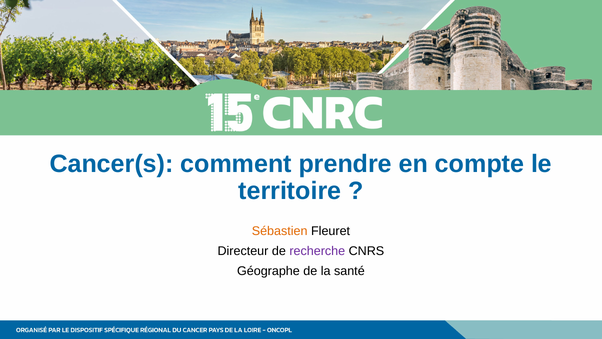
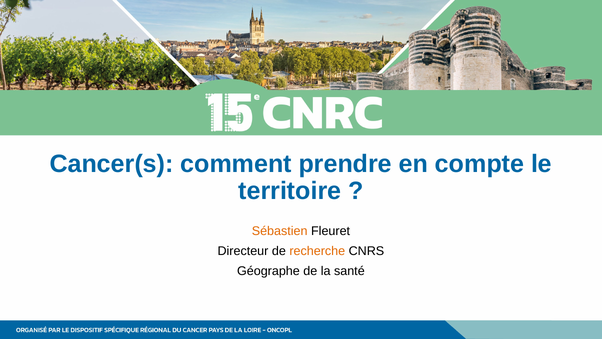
recherche colour: purple -> orange (317, 251)
